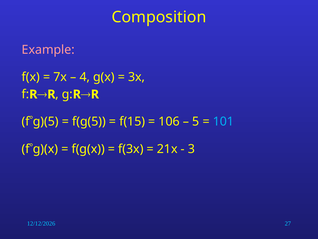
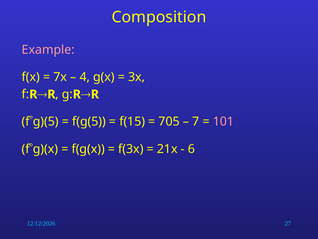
106: 106 -> 705 (169, 121)
5: 5 -> 7 (196, 121)
101 colour: light blue -> pink (223, 121)
3: 3 -> 6 (191, 149)
